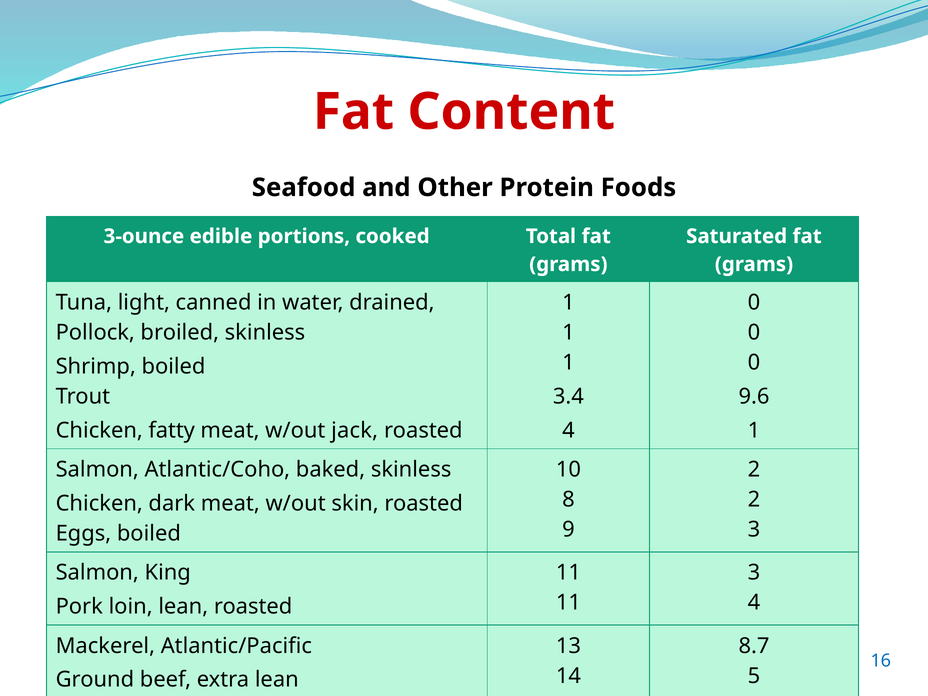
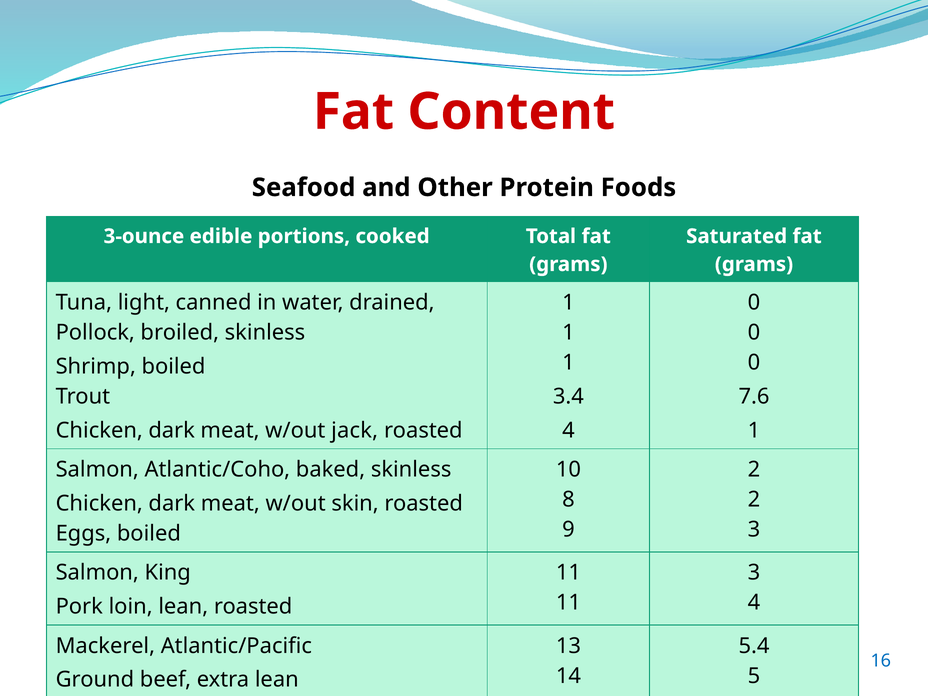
9.6: 9.6 -> 7.6 (754, 396)
fatty: fatty -> dark (172, 430)
8.7: 8.7 -> 5.4 (754, 646)
